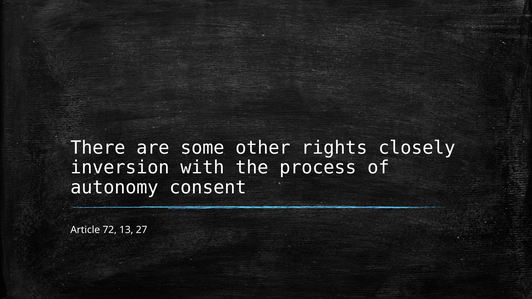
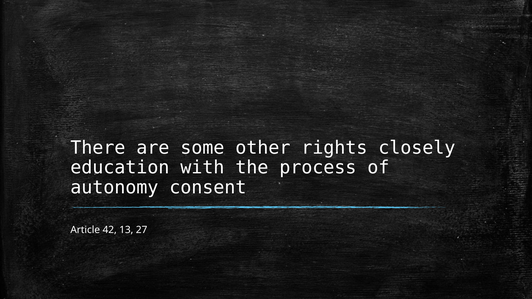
inversion: inversion -> education (120, 168)
72: 72 -> 42 (110, 230)
